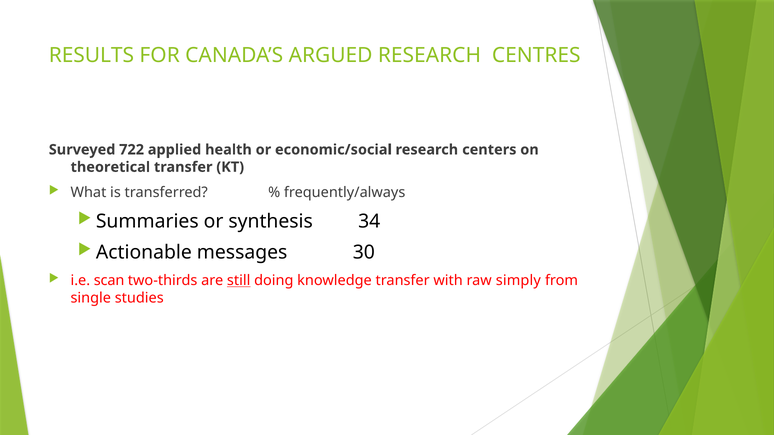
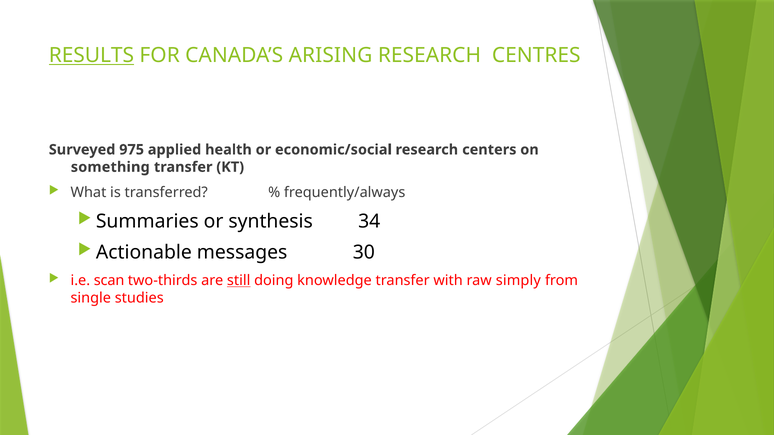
RESULTS underline: none -> present (91, 56)
ARGUED: ARGUED -> ARISING (331, 56)
722: 722 -> 975 (132, 150)
theoretical: theoretical -> something (110, 167)
